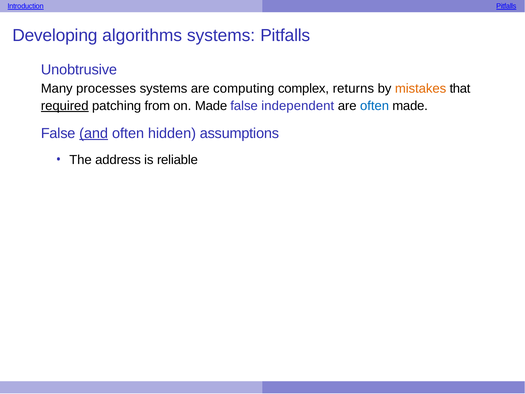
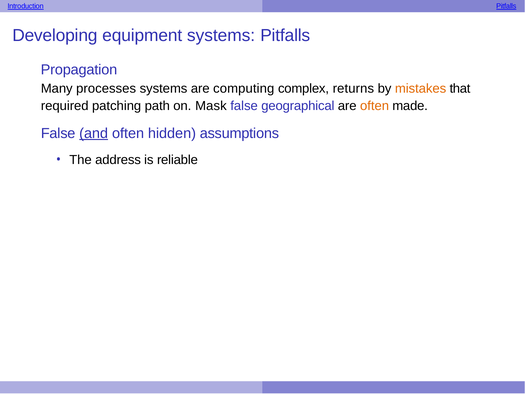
algorithms: algorithms -> equipment (142, 35)
Unobtrusive: Unobtrusive -> Propagation (79, 70)
required underline: present -> none (65, 106)
from: from -> path (157, 106)
on Made: Made -> Mask (211, 106)
independent: independent -> geographical (298, 106)
often colour: blue -> orange (375, 106)
